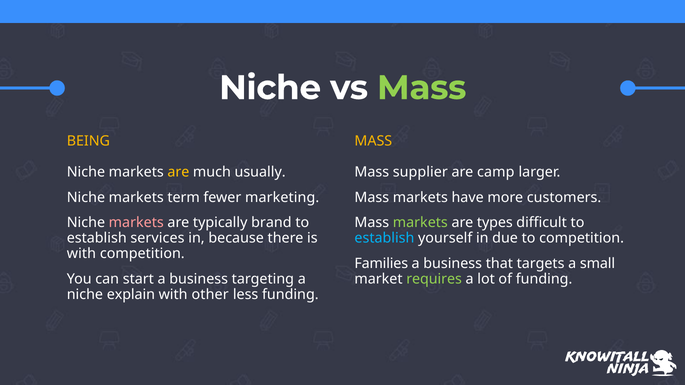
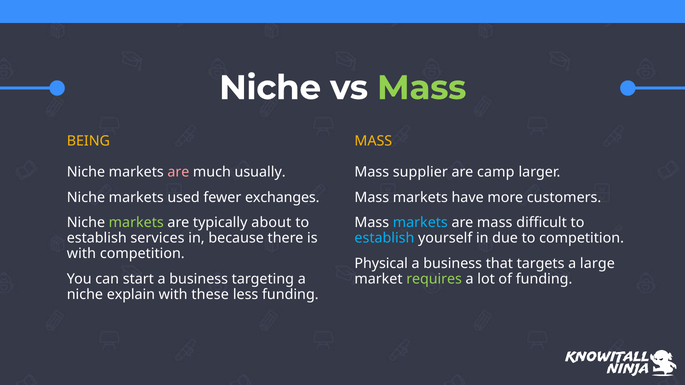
are colour: yellow -> pink (178, 172)
term: term -> used (184, 198)
marketing: marketing -> exchanges (282, 198)
markets colour: pink -> light green (136, 223)
brand: brand -> about (271, 223)
markets colour: light green -> light blue (420, 223)
are types: types -> mass (495, 223)
Families: Families -> Physical (381, 264)
small: small -> large (597, 264)
other: other -> these (210, 295)
